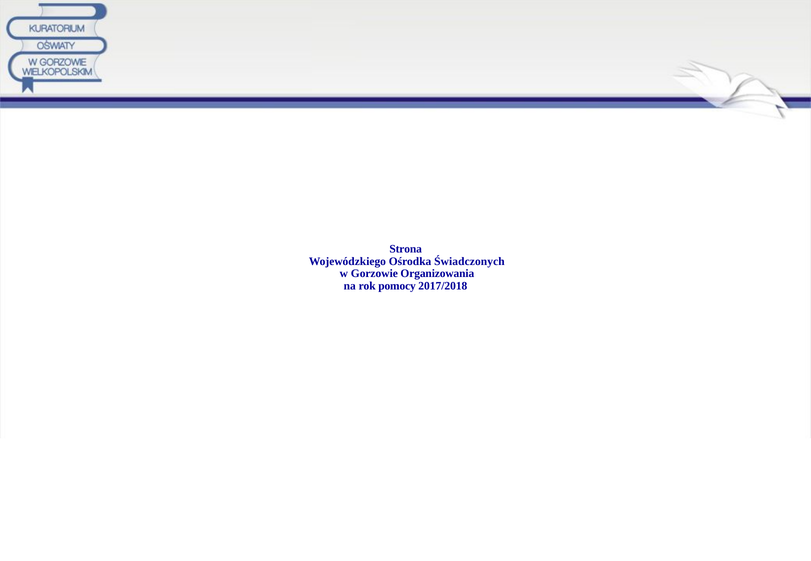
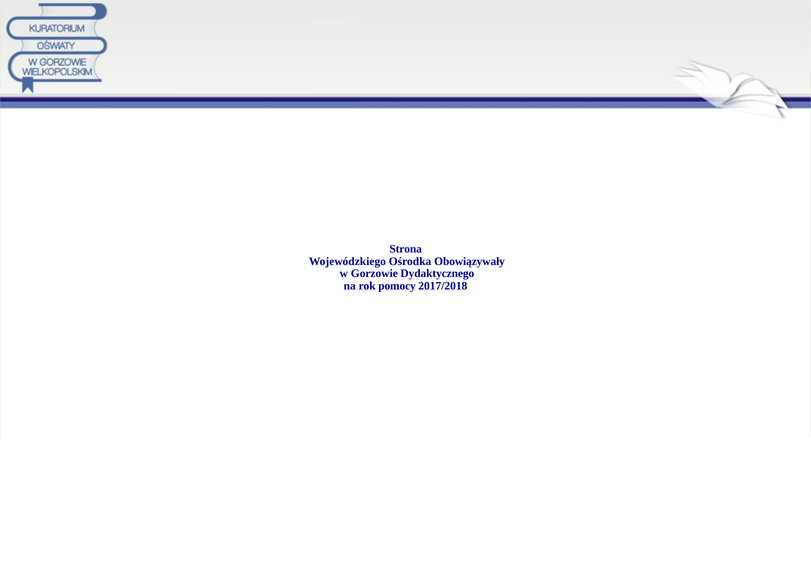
Świadczonych: Świadczonych -> Obowiązywały (470, 262)
Organizowania: Organizowania -> Dydaktycznego (437, 274)
